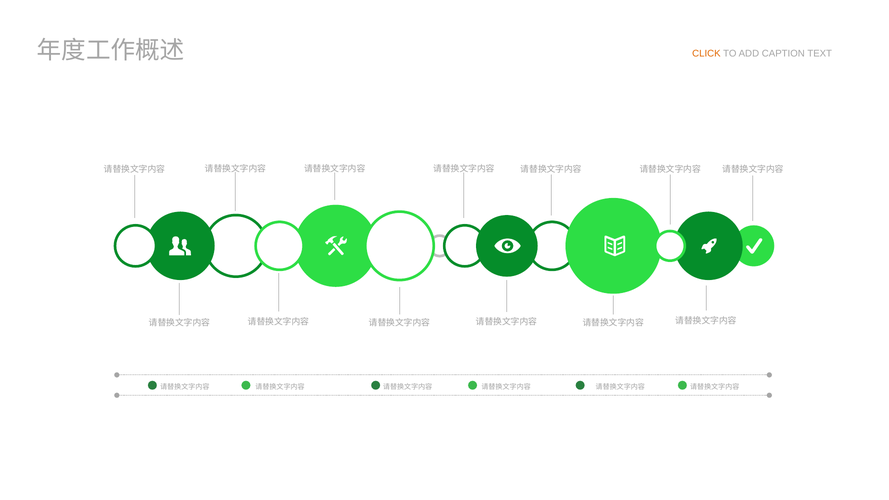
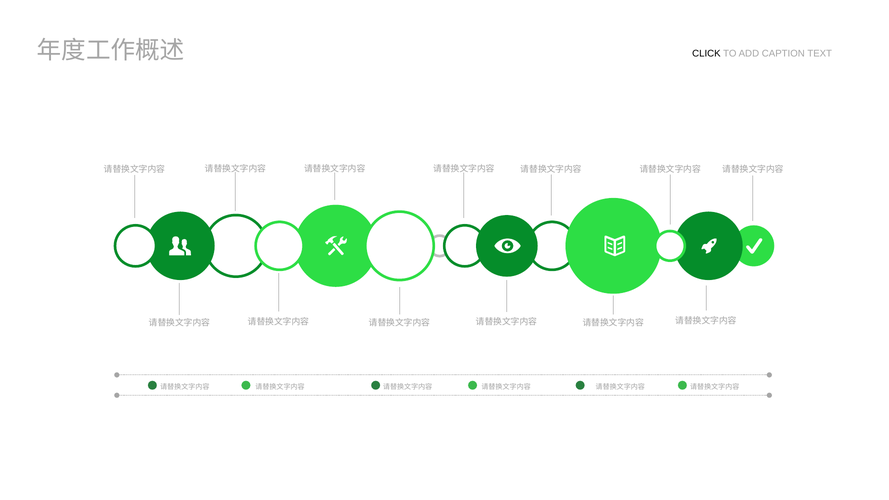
CLICK colour: orange -> black (706, 54)
